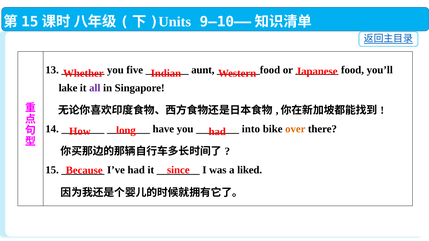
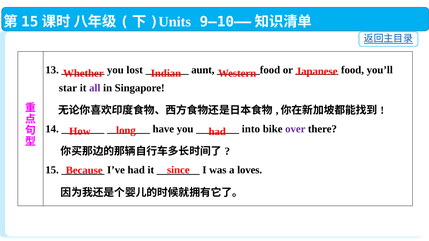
five: five -> lost (135, 70)
lake: lake -> star (68, 88)
over colour: orange -> purple (295, 129)
liked: liked -> loves (250, 170)
